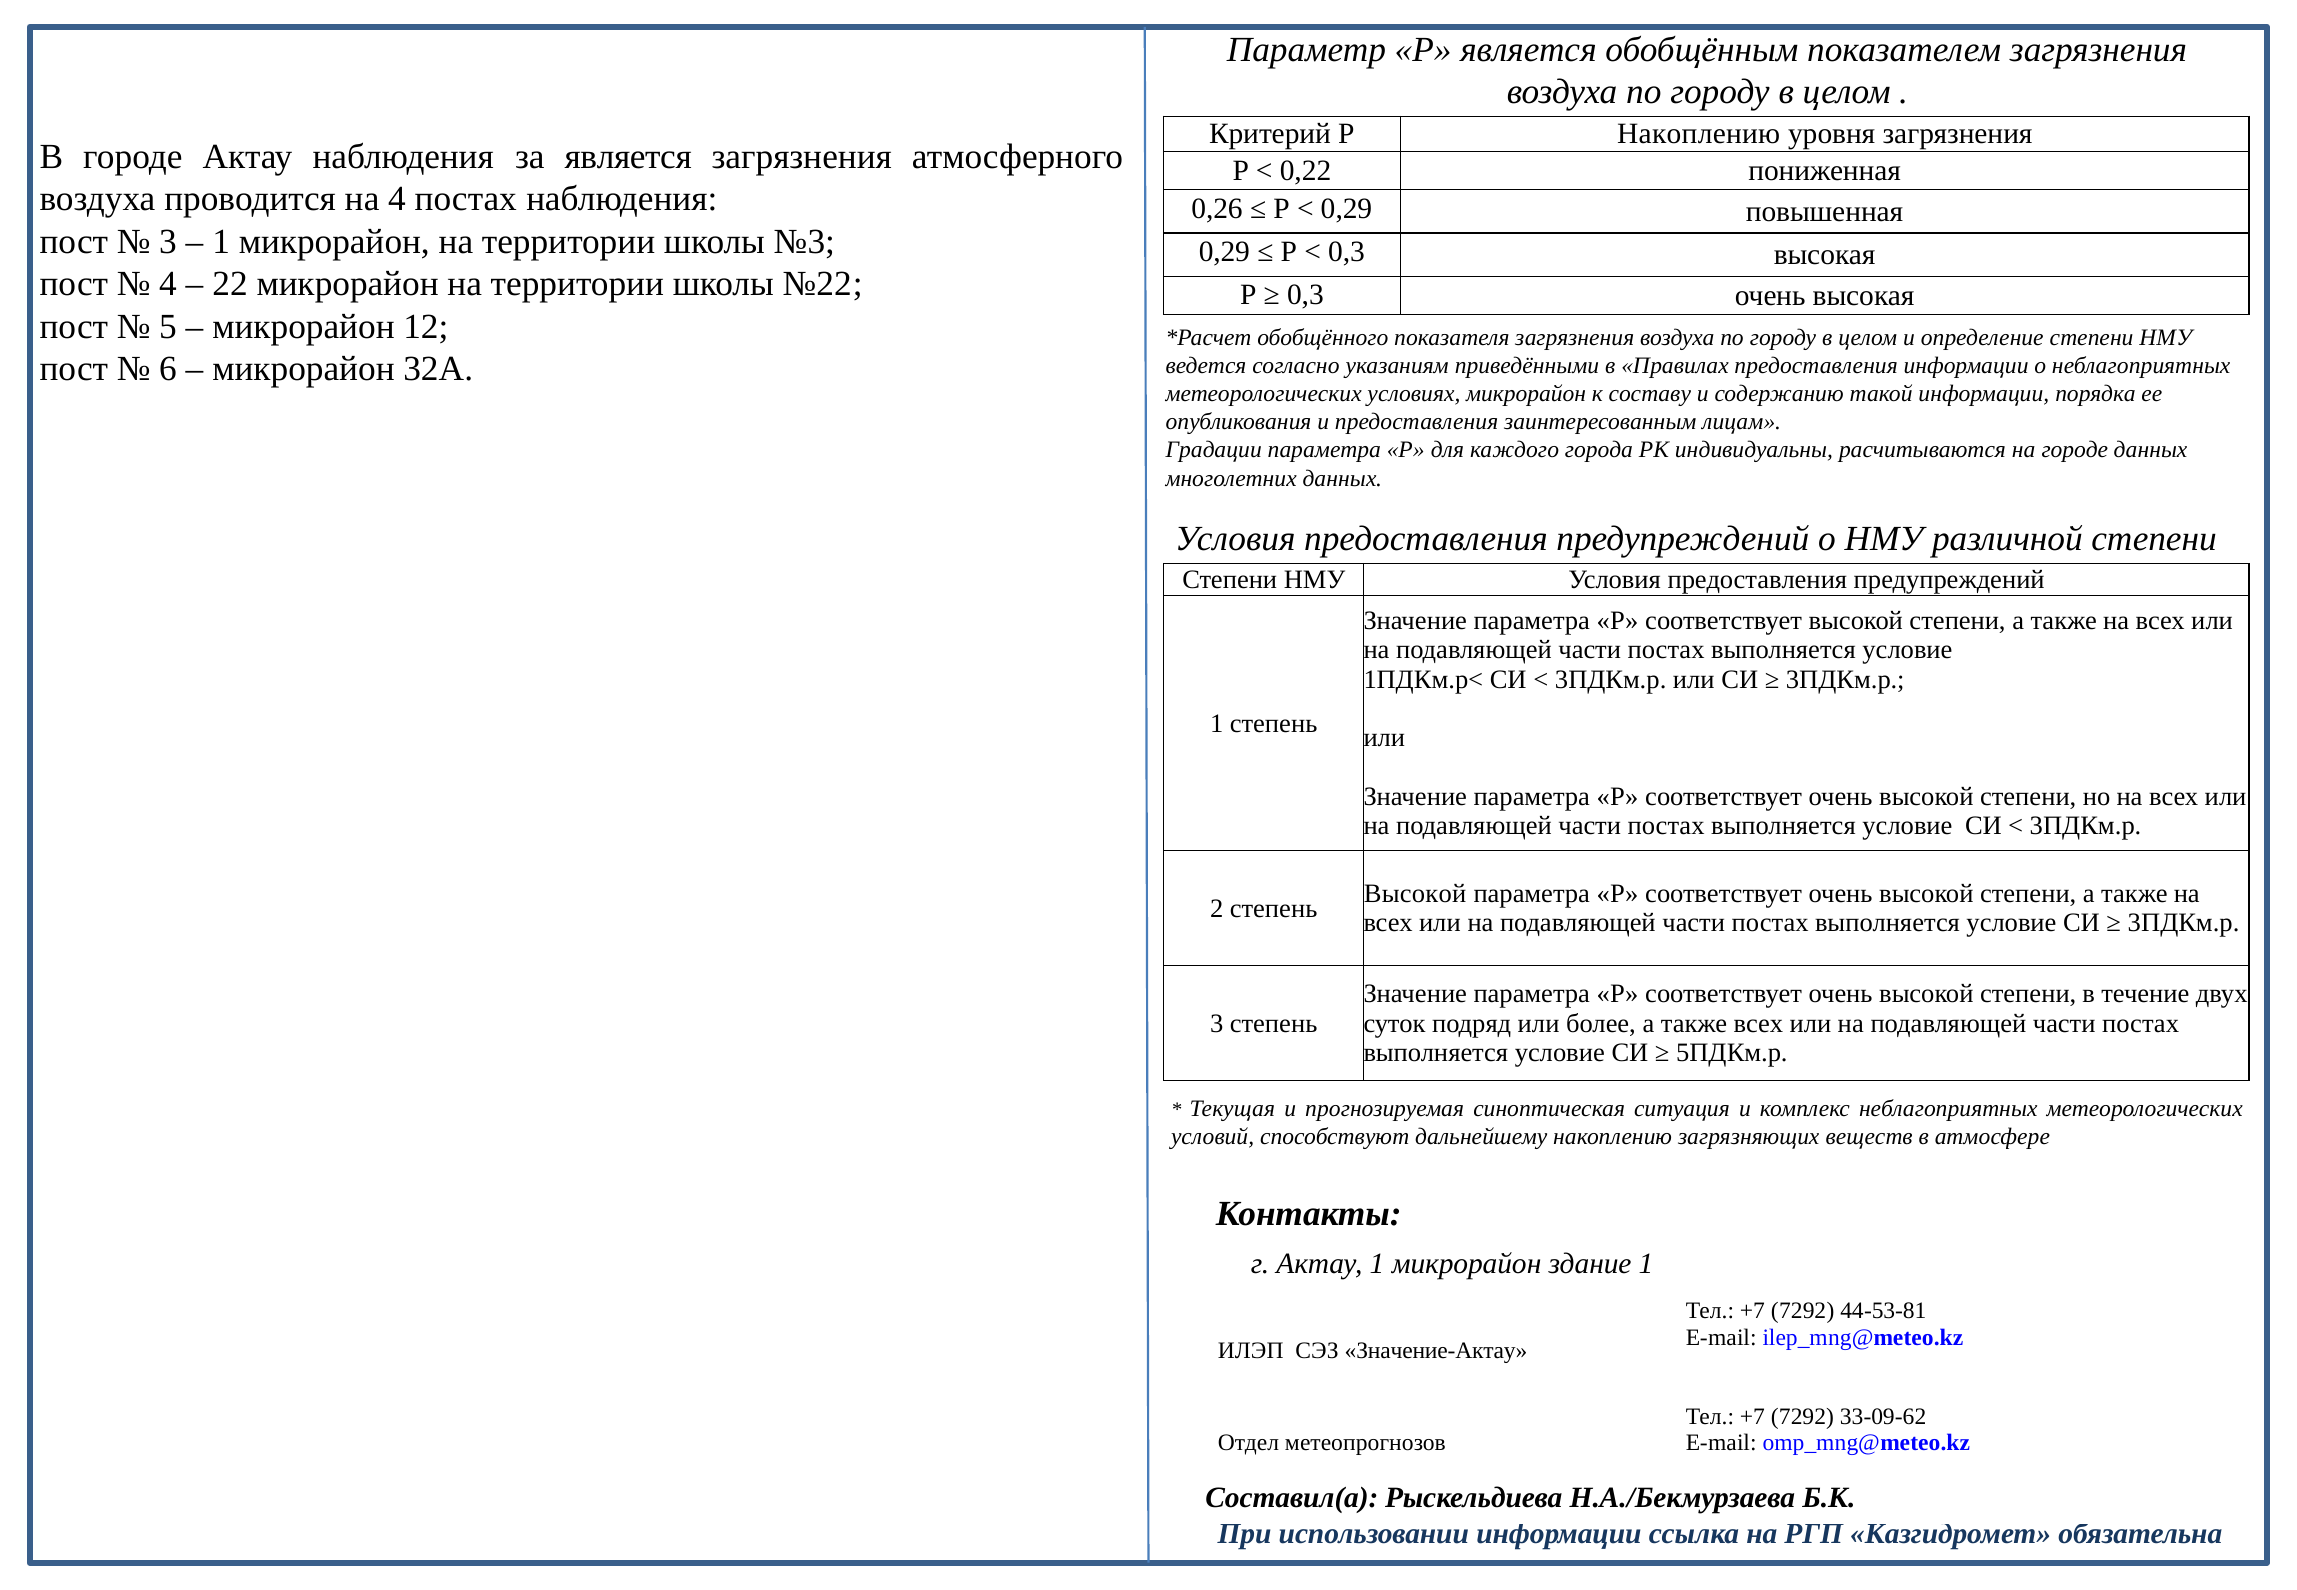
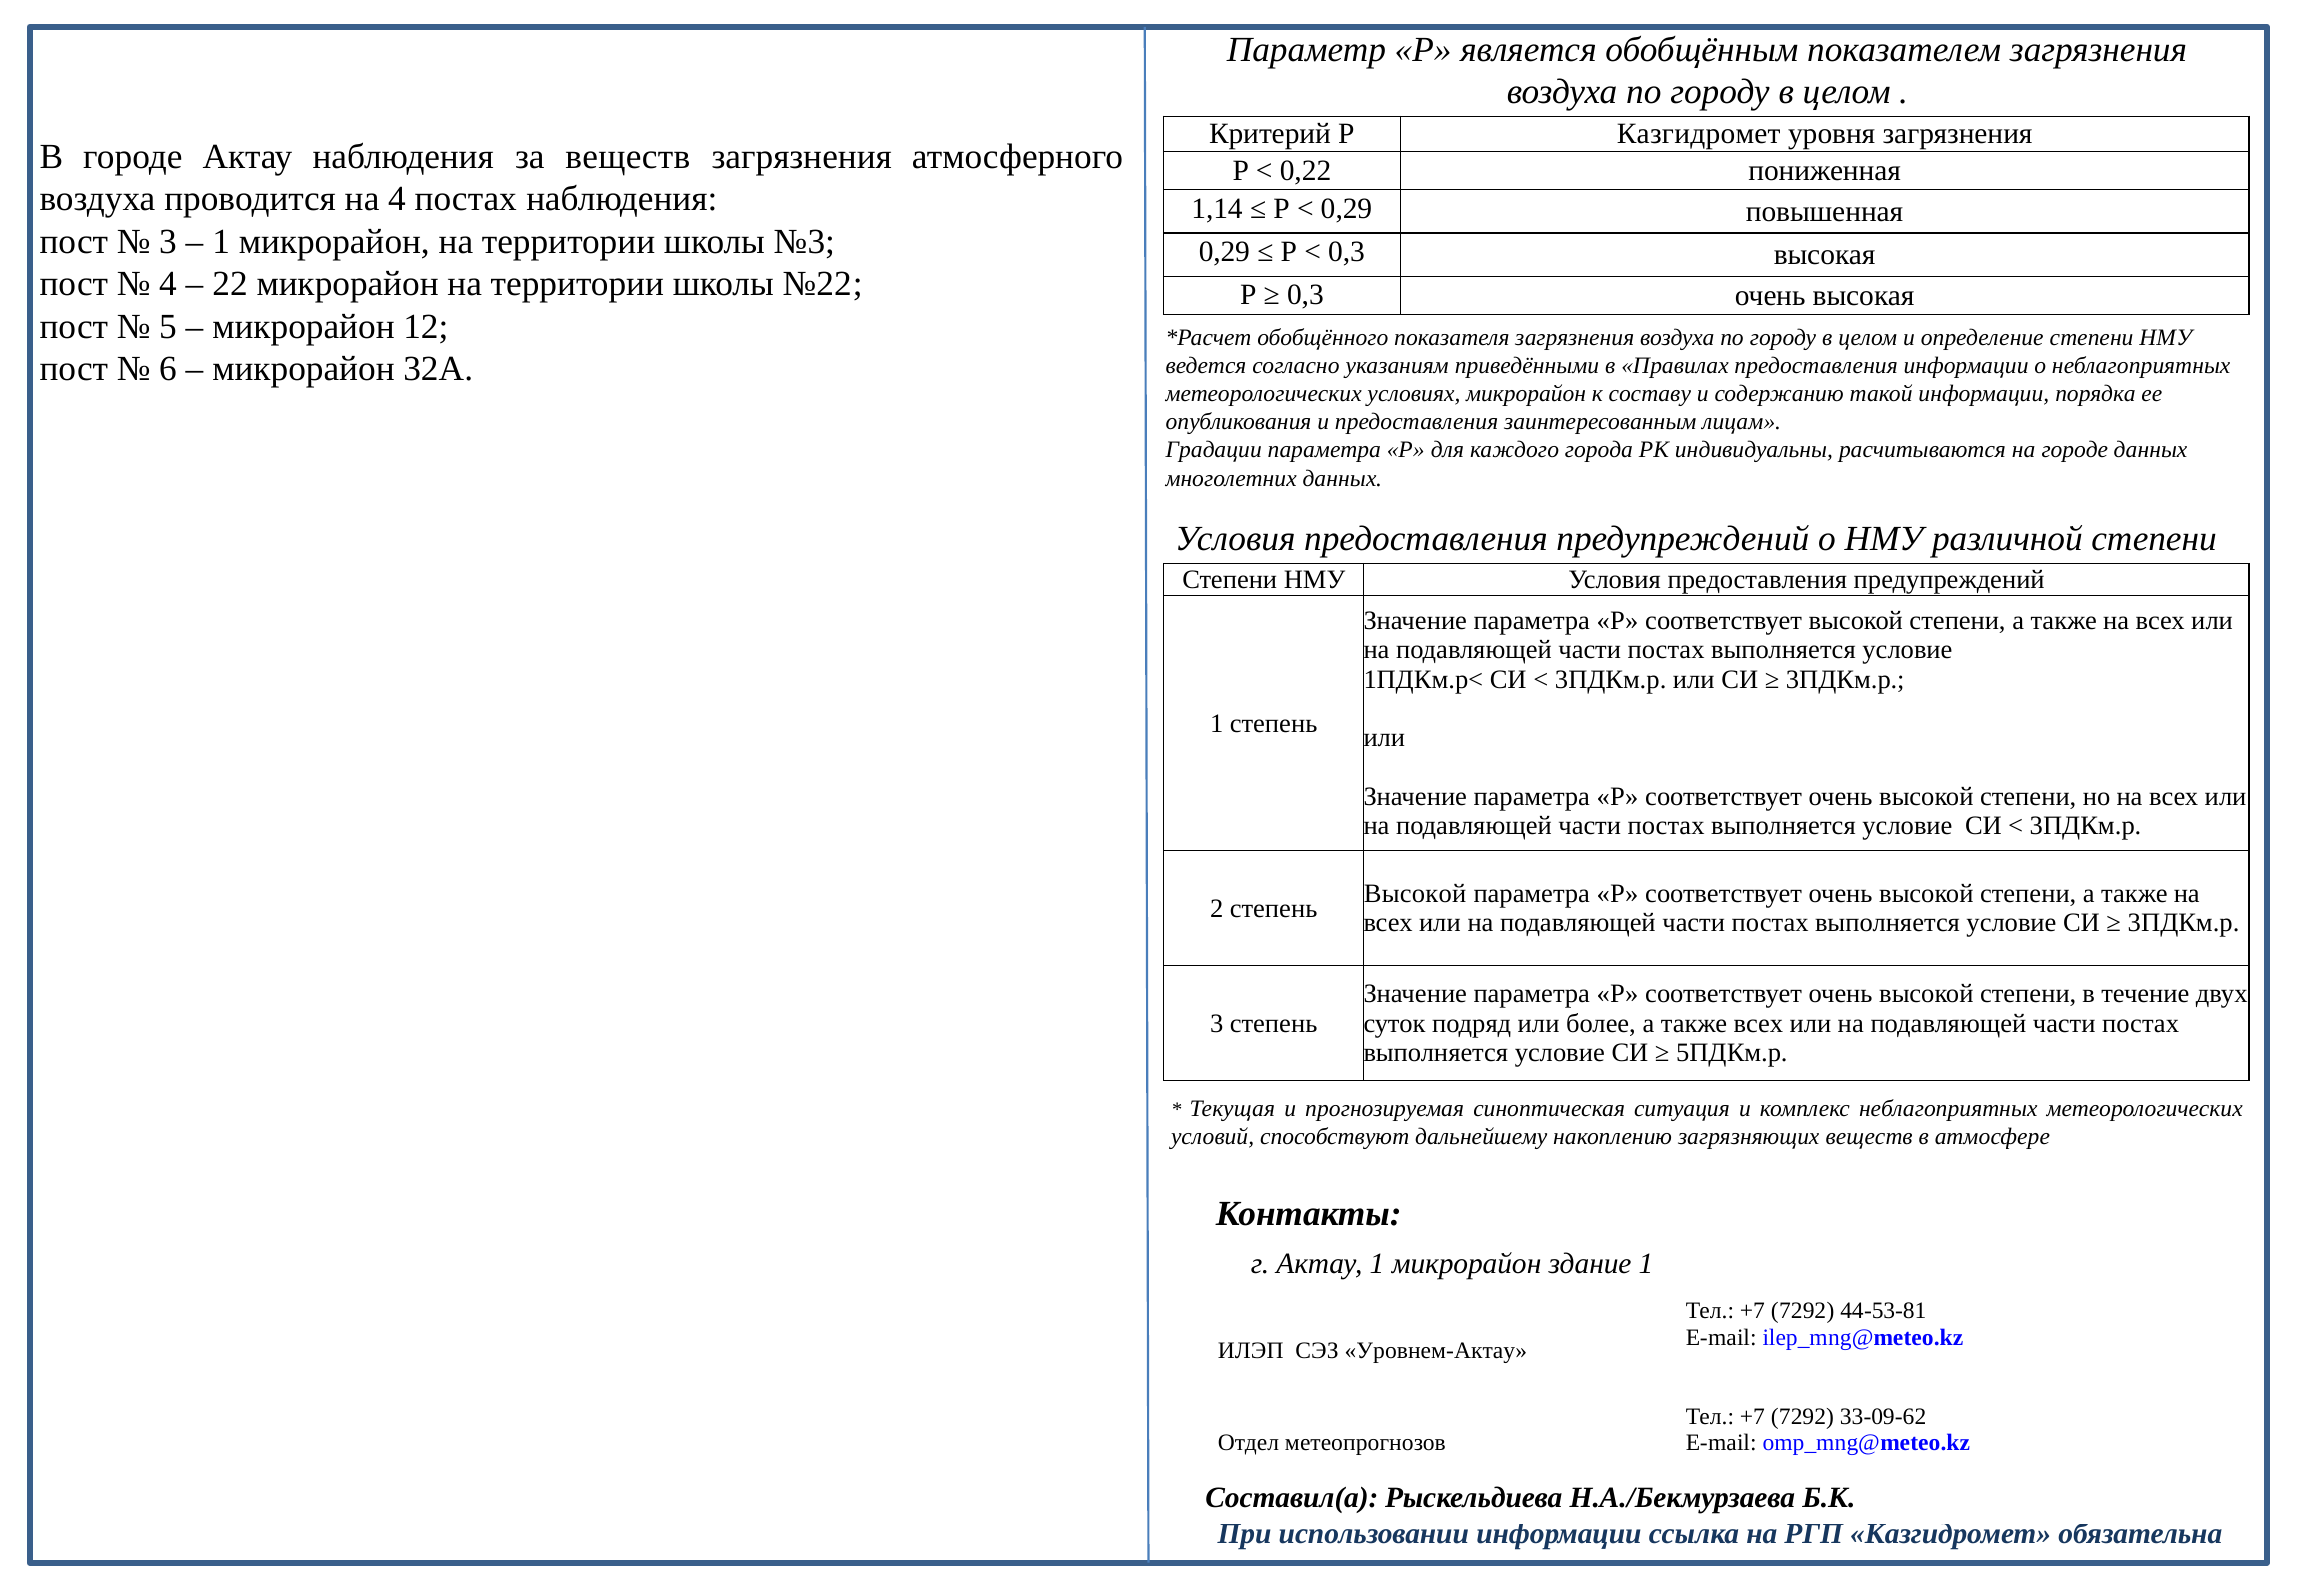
Р Накоплению: Накоплению -> Казгидромет (1699, 134)
за является: является -> веществ (628, 157)
0,26: 0,26 -> 1,14 (1217, 208)
Значение-Актау: Значение-Актау -> Уровнем-Актау (1436, 1350)
